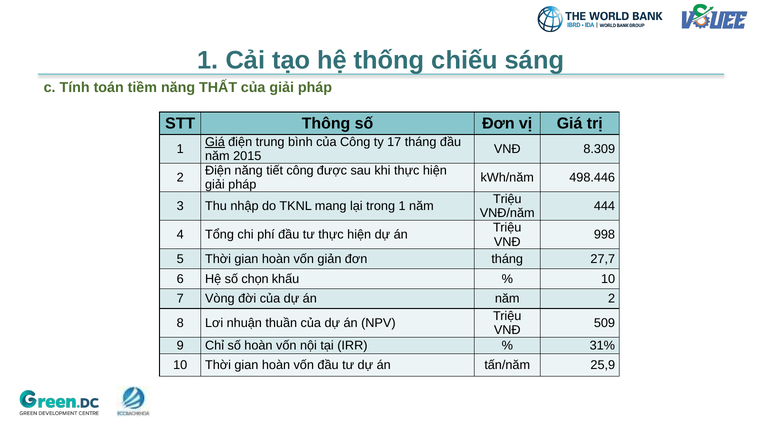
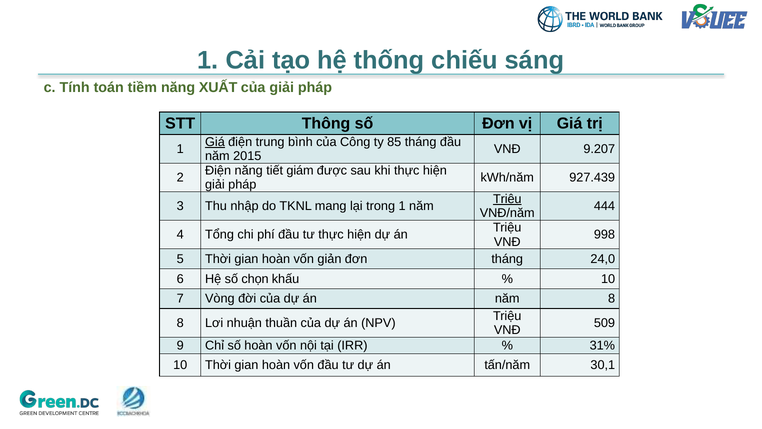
THẤT: THẤT -> XUẤT (218, 87)
17: 17 -> 85 (394, 142)
8.309: 8.309 -> 9.207 (599, 149)
tiết công: công -> giám (300, 170)
498.446: 498.446 -> 927.439 (592, 177)
Triệu underline: none -> present (507, 199)
27,7: 27,7 -> 24,0 (603, 259)
năm 2: 2 -> 8 (612, 299)
25,9: 25,9 -> 30,1 (603, 365)
